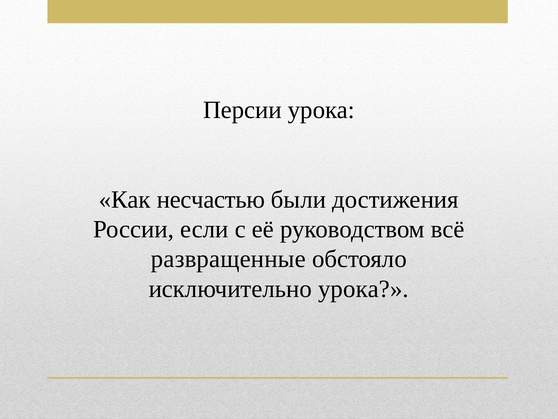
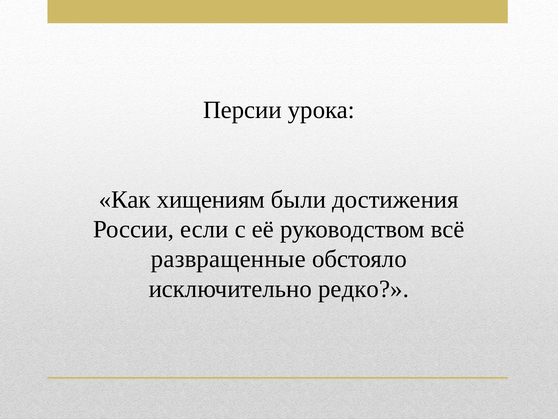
несчастью: несчастью -> хищениям (211, 199)
исключительно урока: урока -> редко (363, 289)
